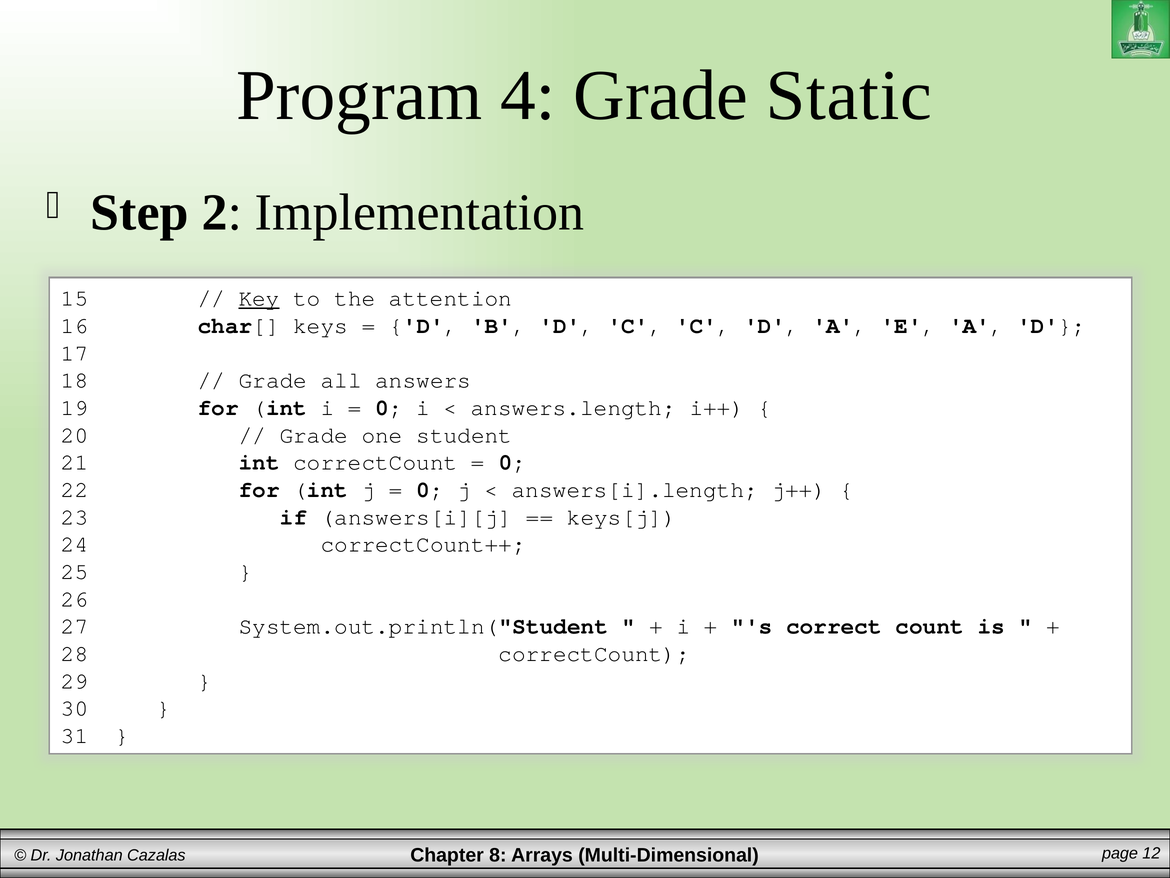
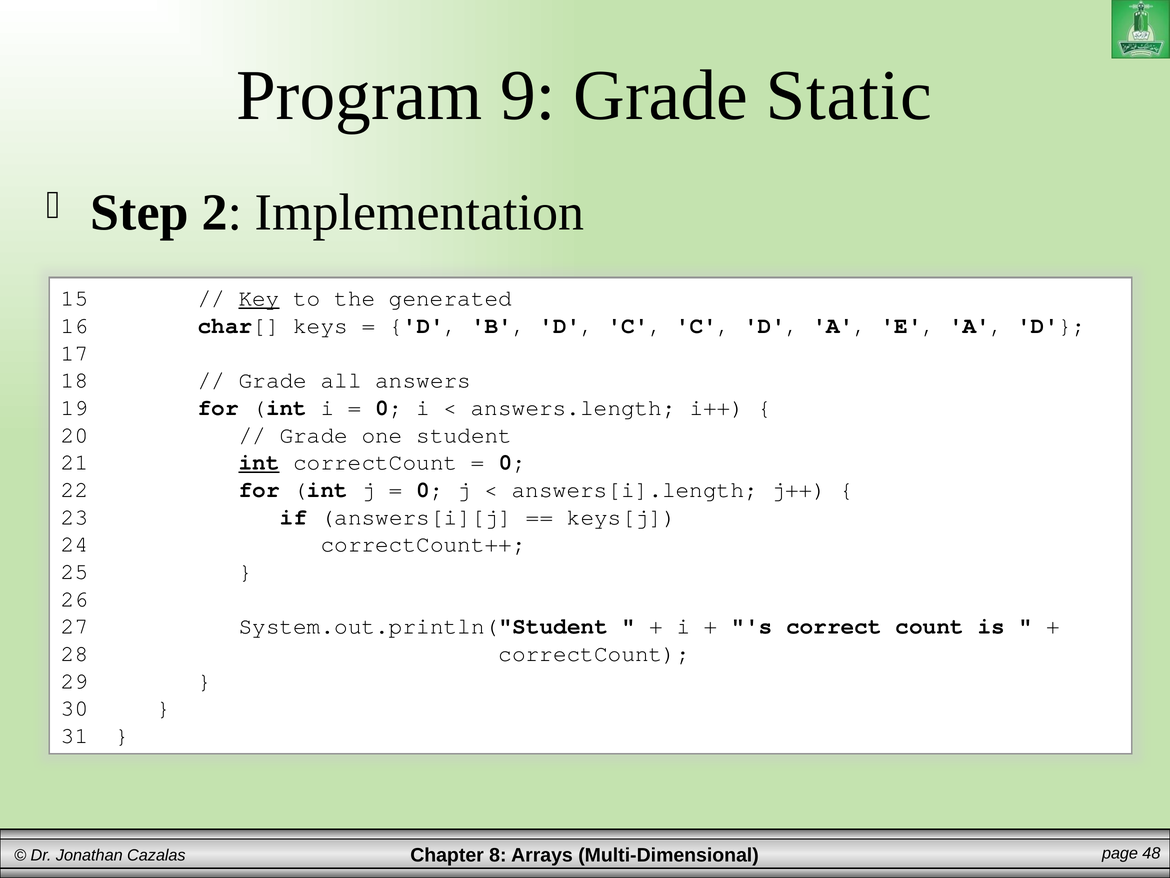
4: 4 -> 9 (528, 95)
attention: attention -> generated (450, 298)
int underline: none -> present (259, 462)
12: 12 -> 48 (1151, 853)
